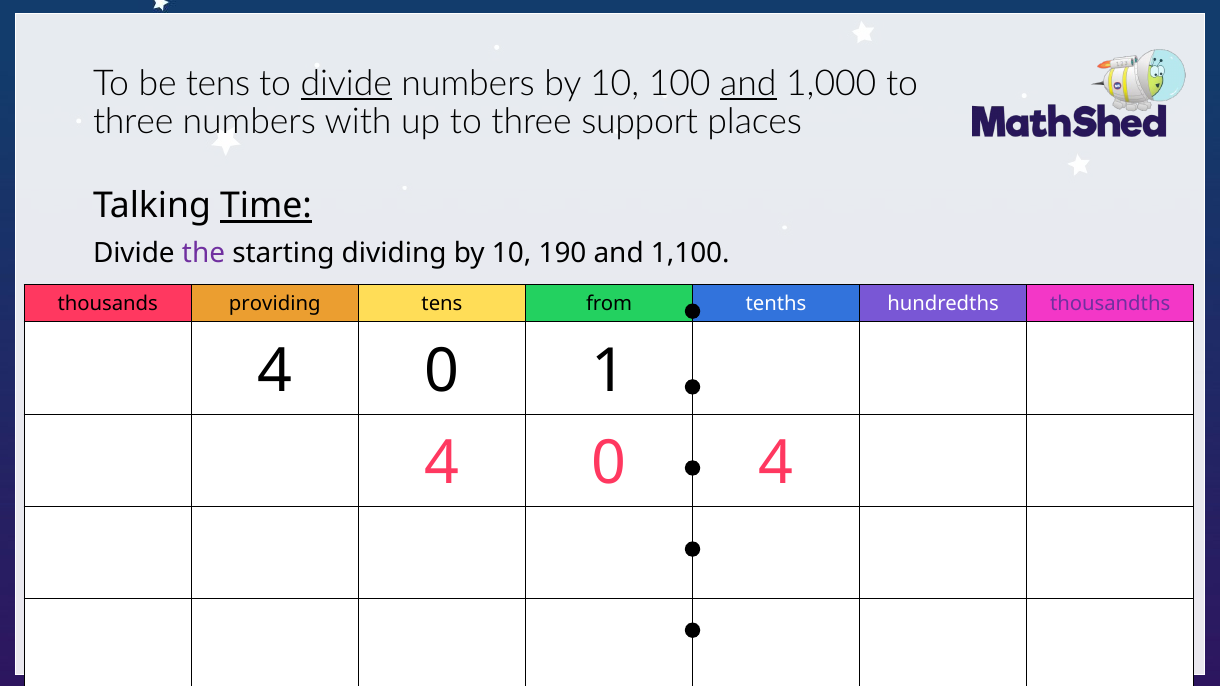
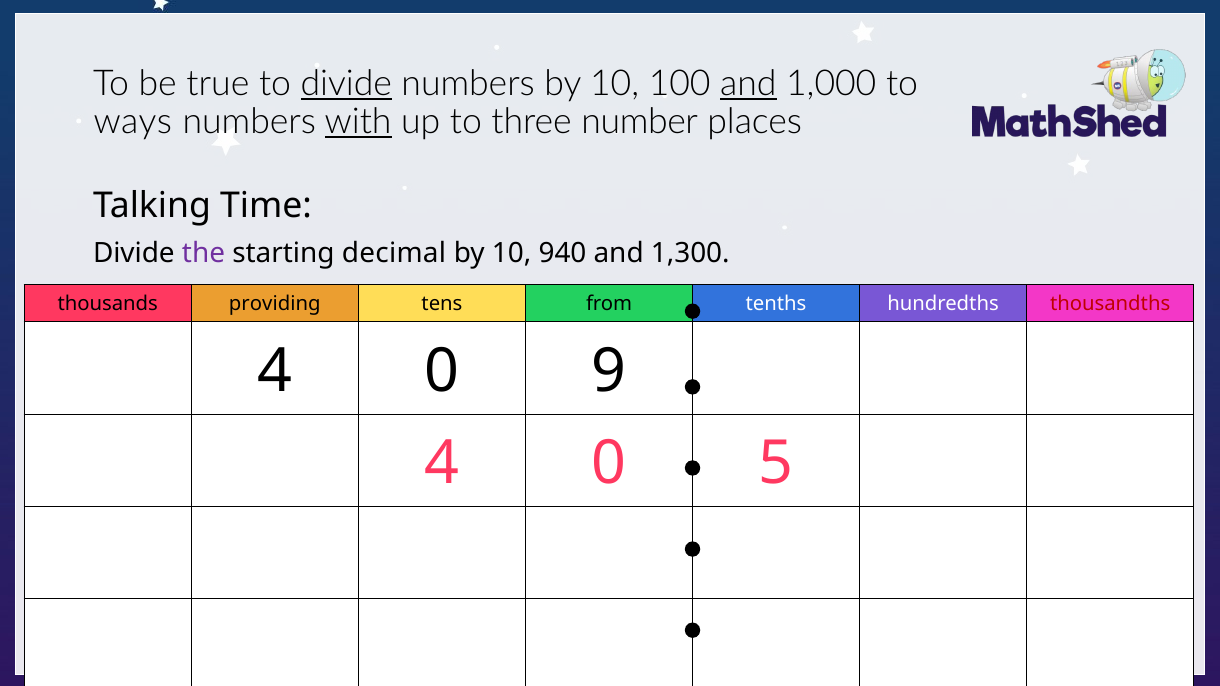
be tens: tens -> true (218, 83)
three: three -> ways (133, 122)
with underline: none -> present (358, 122)
support: support -> number (640, 122)
Time underline: present -> none (266, 206)
dividing: dividing -> decimal (394, 253)
190: 190 -> 940 (563, 253)
1,100: 1,100 -> 1,300 (690, 253)
thousandths colour: purple -> red (1110, 304)
1: 1 -> 9 (609, 372)
0 4: 4 -> 5 (776, 464)
